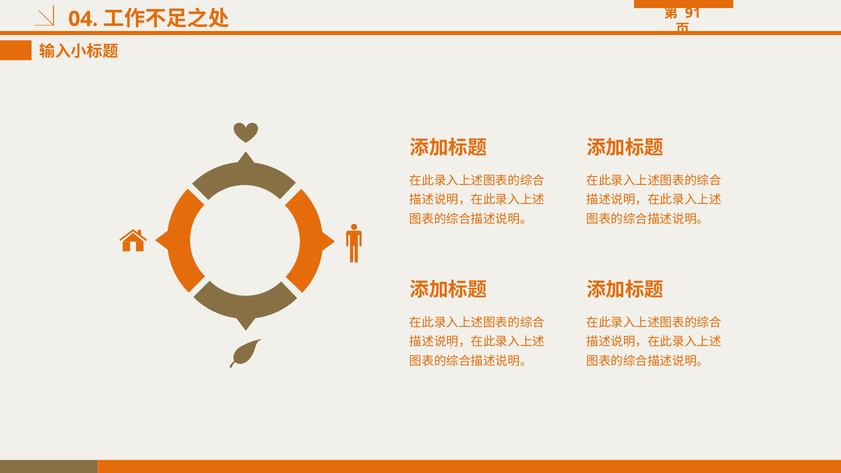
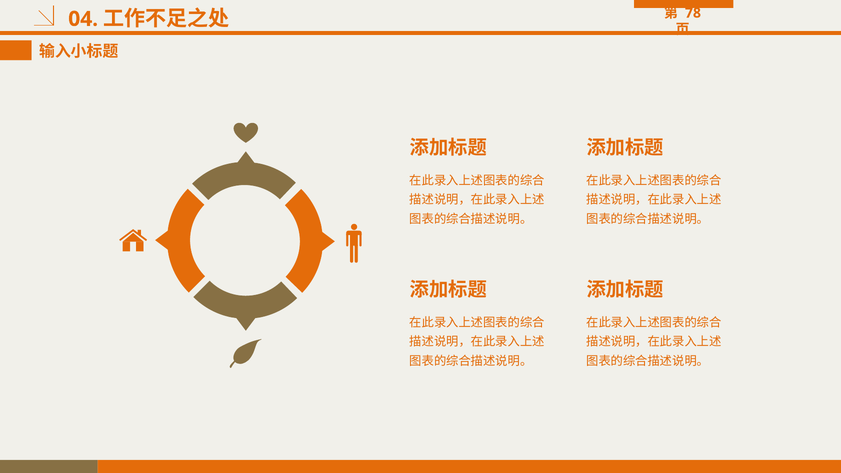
91: 91 -> 78 (693, 13)
